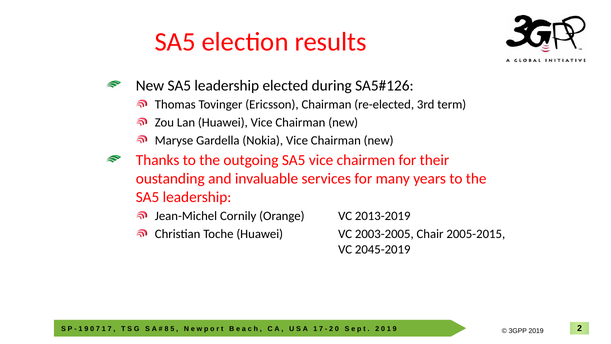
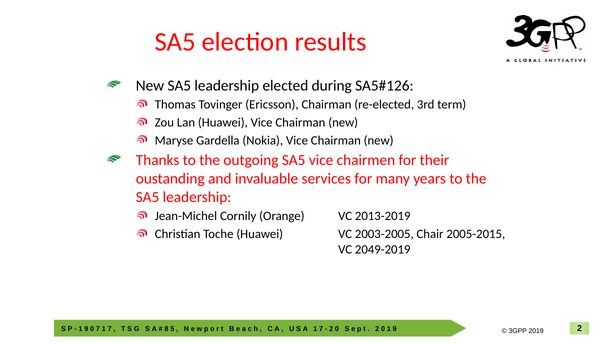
2045-2019: 2045-2019 -> 2049-2019 (383, 249)
